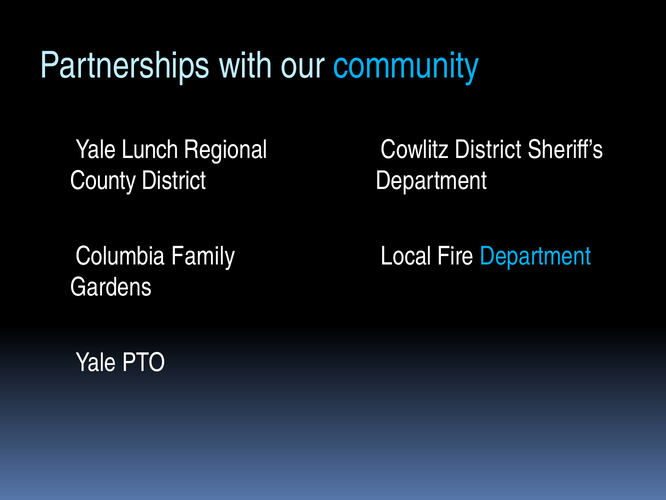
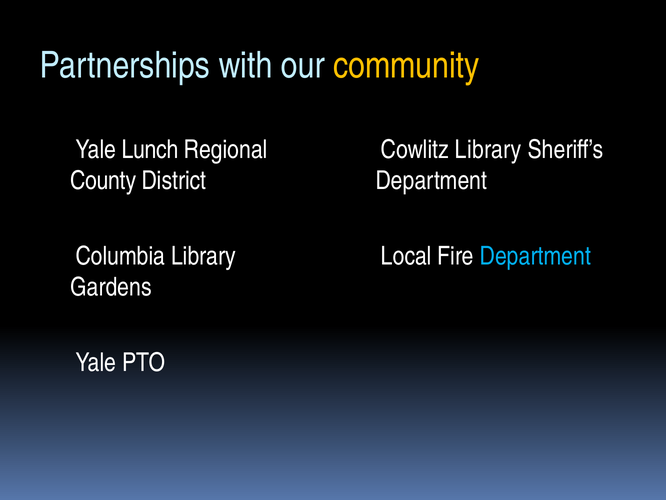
community colour: light blue -> yellow (406, 65)
District: District -> Library (488, 150)
Family: Family -> Library (204, 256)
